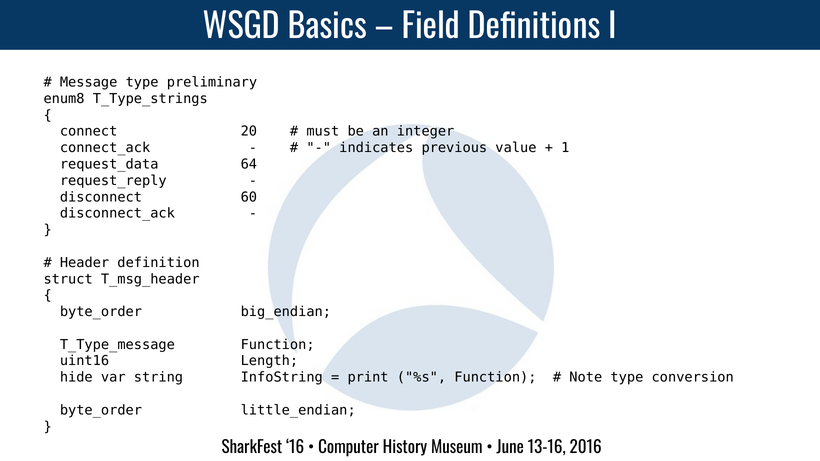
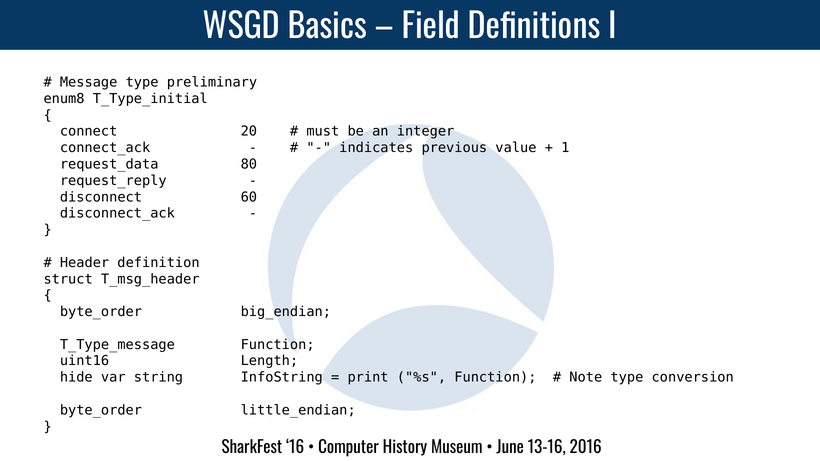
T_Type_strings: T_Type_strings -> T_Type_initial (150, 99)
64: 64 -> 80 (249, 164)
